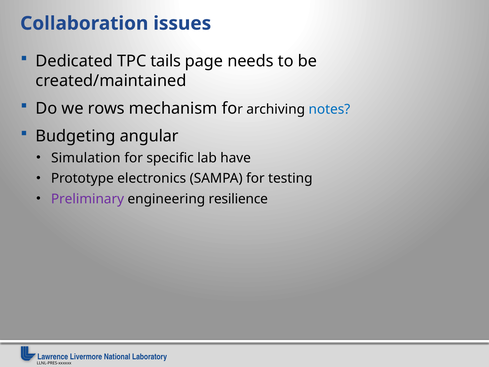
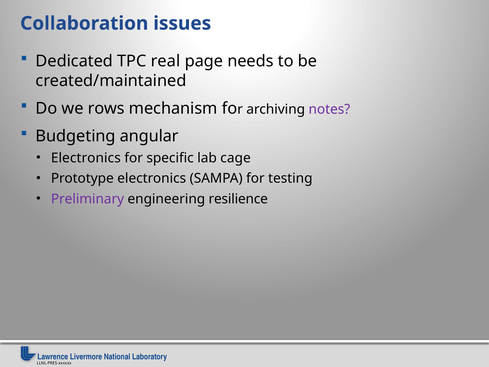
tails: tails -> real (166, 61)
notes colour: blue -> purple (329, 109)
Simulation: Simulation -> Electronics (86, 158)
have: have -> cage (236, 158)
